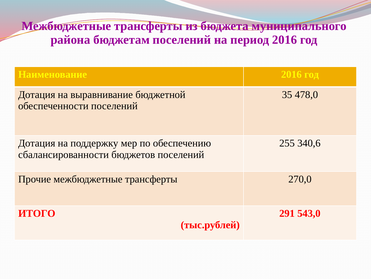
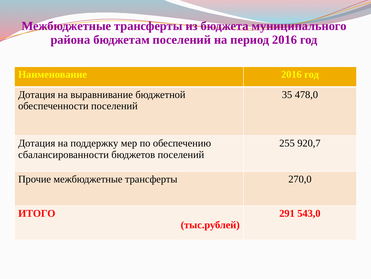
340,6: 340,6 -> 920,7 (309, 143)
